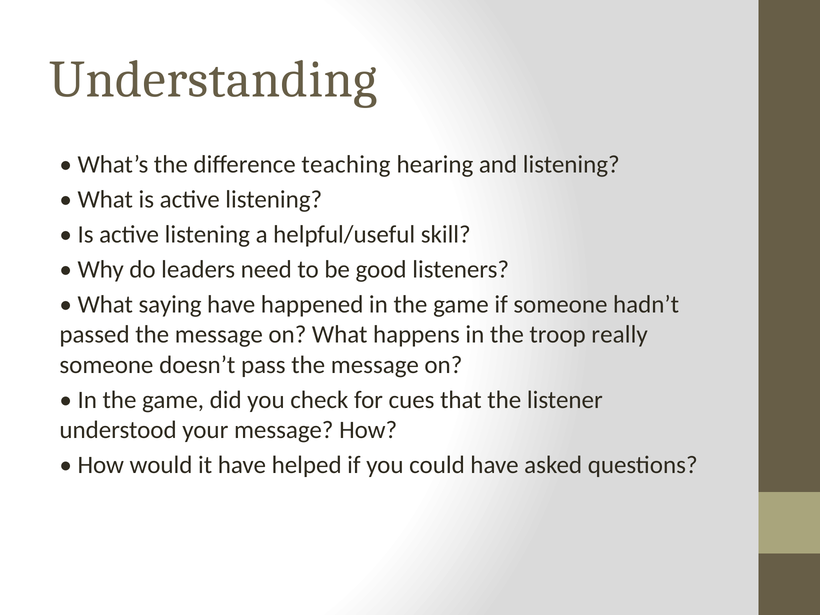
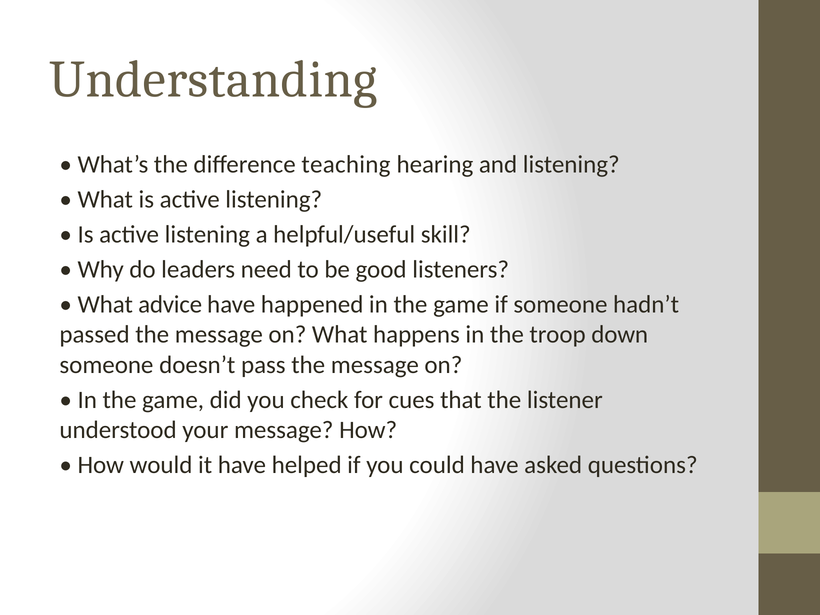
saying: saying -> advice (170, 305)
really: really -> down (620, 335)
